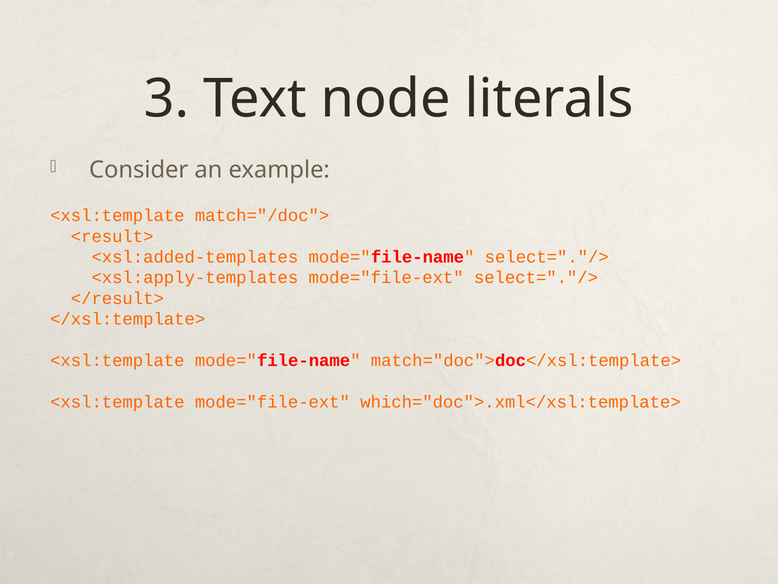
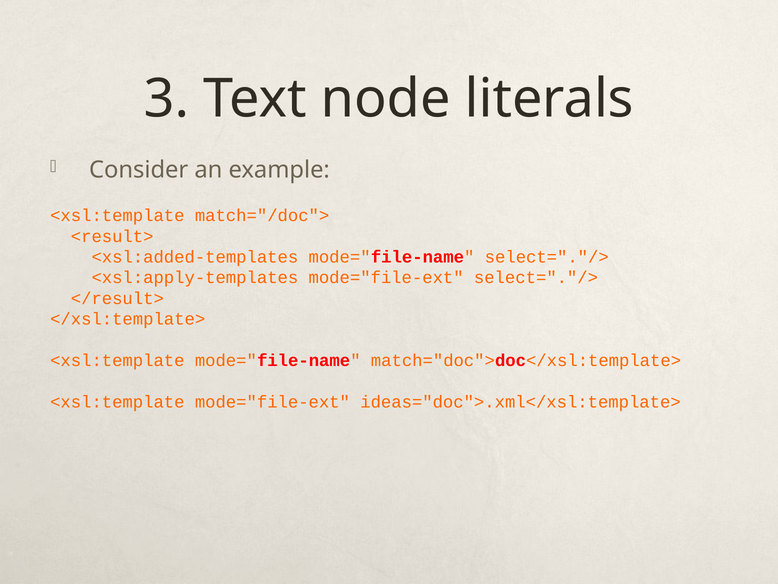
which="doc">.xml</xsl:template>: which="doc">.xml</xsl:template> -> ideas="doc">.xml</xsl:template> (521, 402)
